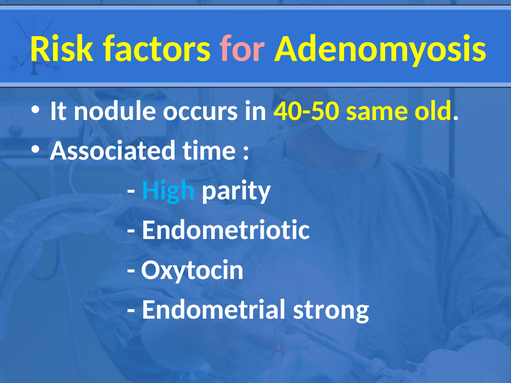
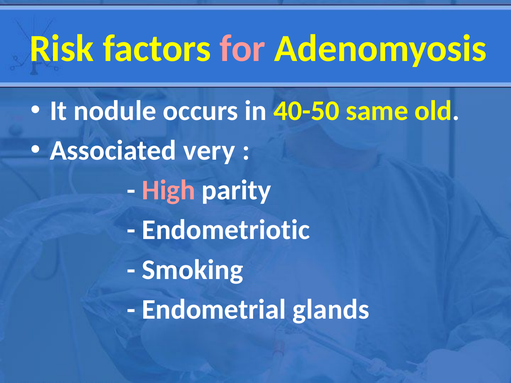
time: time -> very (209, 151)
High colour: light blue -> pink (169, 190)
Oxytocin: Oxytocin -> Smoking (193, 270)
strong: strong -> glands (331, 310)
